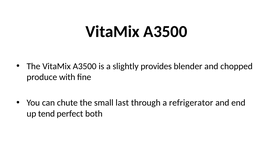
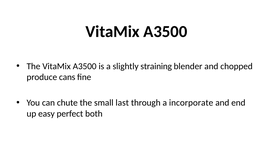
provides: provides -> straining (156, 66)
with: with -> cans (67, 77)
refrigerator: refrigerator -> incorporate (191, 102)
tend: tend -> easy (46, 113)
